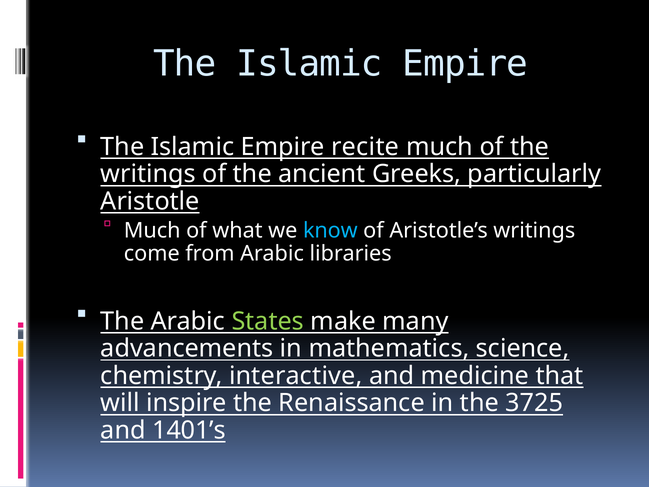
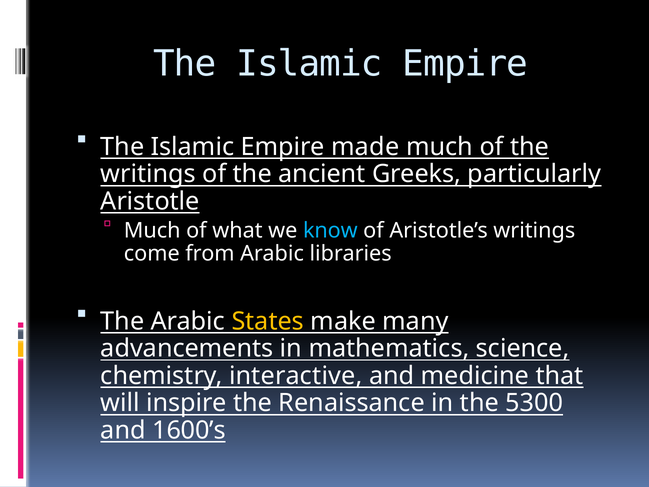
recite: recite -> made (365, 147)
States colour: light green -> yellow (268, 321)
3725: 3725 -> 5300 (534, 403)
1401’s: 1401’s -> 1600’s (189, 430)
